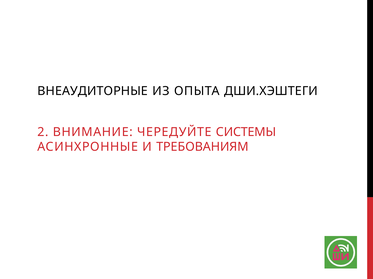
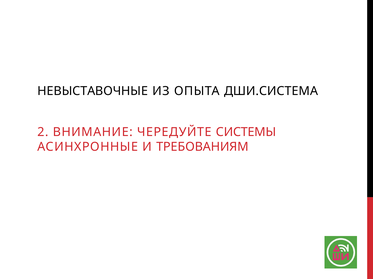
ВНЕАУДИТОРНЫЕ: ВНЕАУДИТОРНЫЕ -> НЕВЫСТАВОЧНЫЕ (93, 91)
ДШИ.ХЭШТЕГИ: ДШИ.ХЭШТЕГИ -> ДШИ.СИСТЕМА (271, 91)
